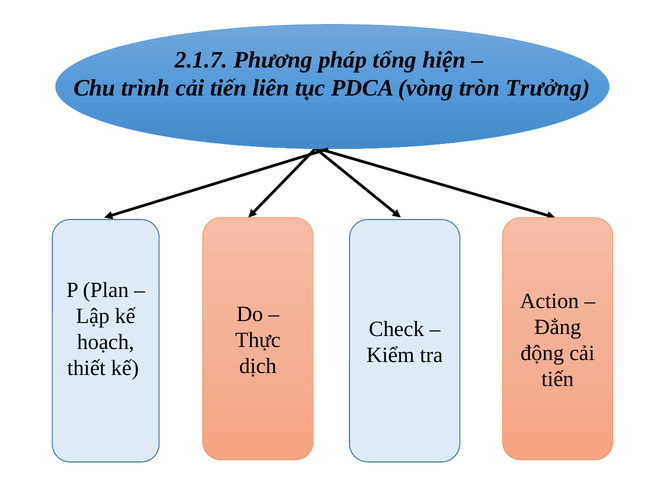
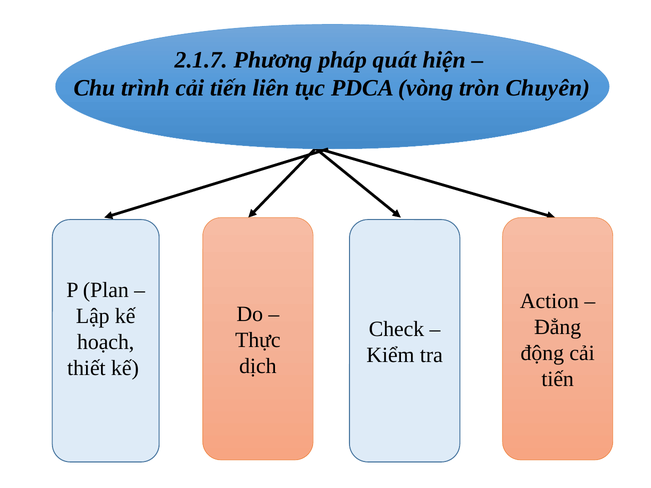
tổng: tổng -> quát (395, 60)
Trưởng: Trưởng -> Chuyên (548, 88)
